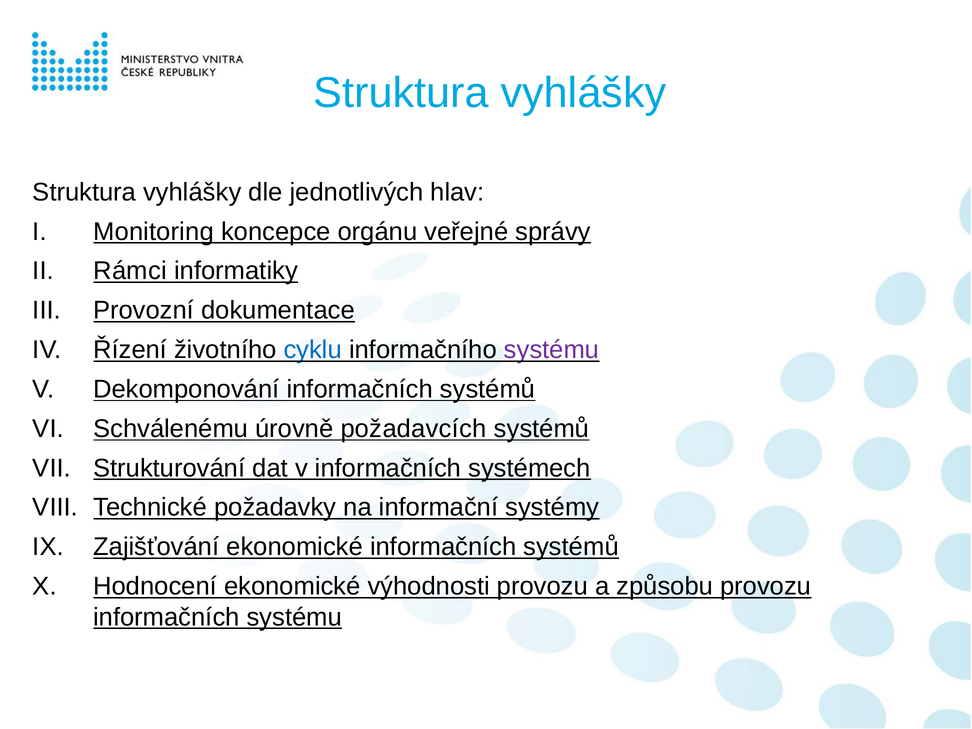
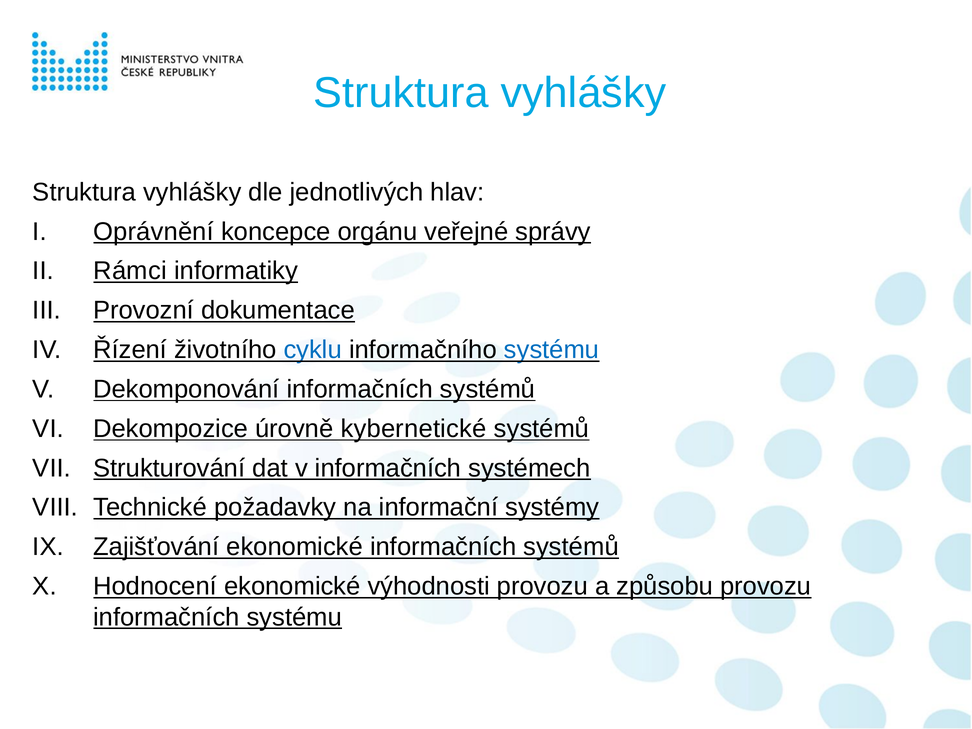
Monitoring: Monitoring -> Oprávnění (154, 232)
systému colour: purple -> blue (552, 350)
Schválenému: Schválenému -> Dekompozice (171, 429)
požadavcích: požadavcích -> kybernetické (414, 429)
